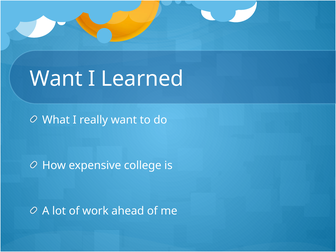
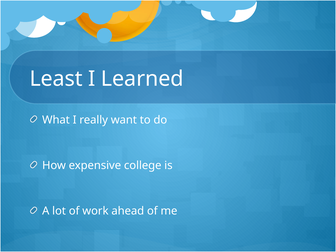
Want: Want -> Least (56, 79)
